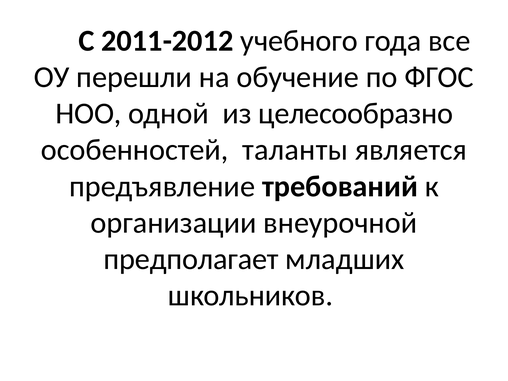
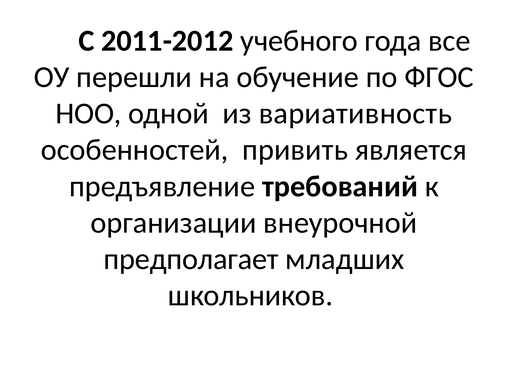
целесообразно: целесообразно -> вариативность (355, 114)
таланты: таланты -> привить (295, 150)
